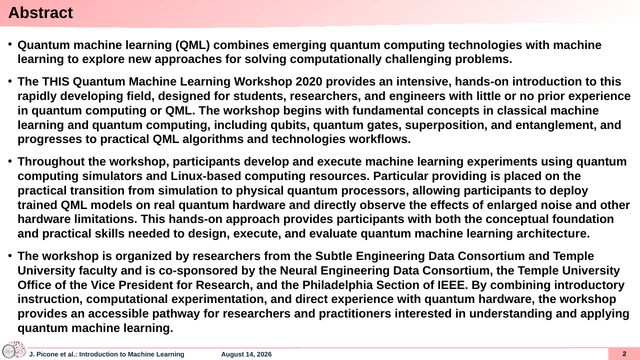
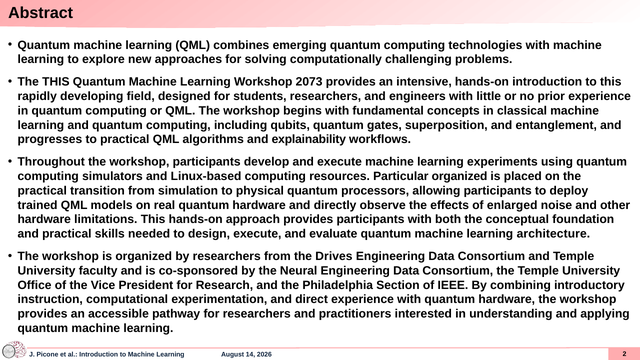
2020: 2020 -> 2073 (309, 82)
and technologies: technologies -> explainability (309, 140)
Particular providing: providing -> organized (460, 176)
Subtle: Subtle -> Drives (334, 256)
